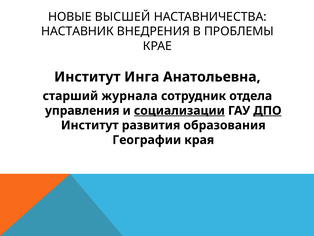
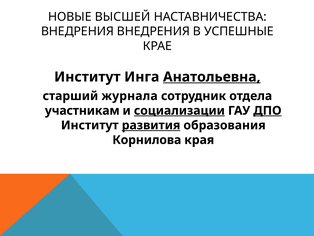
НАСТАВНИК: НАСТАВНИК -> ВНЕДРЕНИЯ (77, 31)
ПРОБЛЕМЫ: ПРОБЛЕМЫ -> УСПЕШНЫЕ (239, 31)
Анатольевна underline: none -> present (212, 77)
управления: управления -> участникам (82, 110)
развития underline: none -> present (151, 125)
Географии: Географии -> Корнилова (147, 140)
